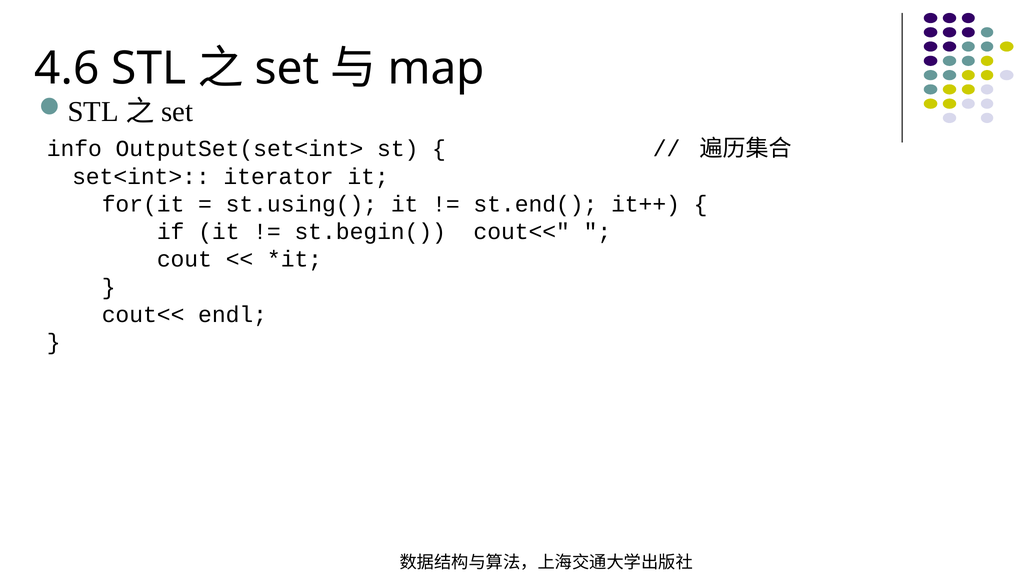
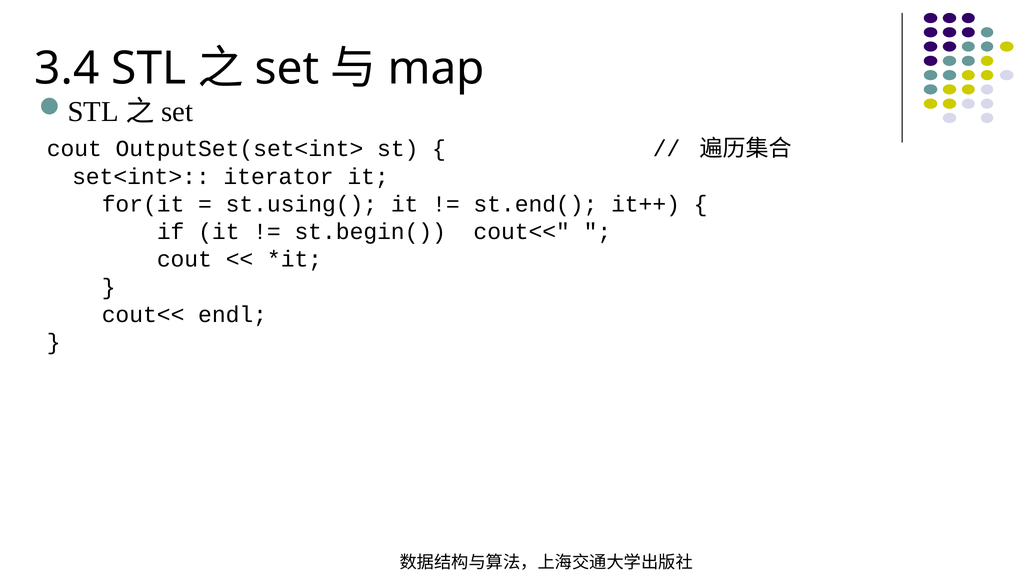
4.6: 4.6 -> 3.4 (67, 68)
info: info -> cout (74, 149)
